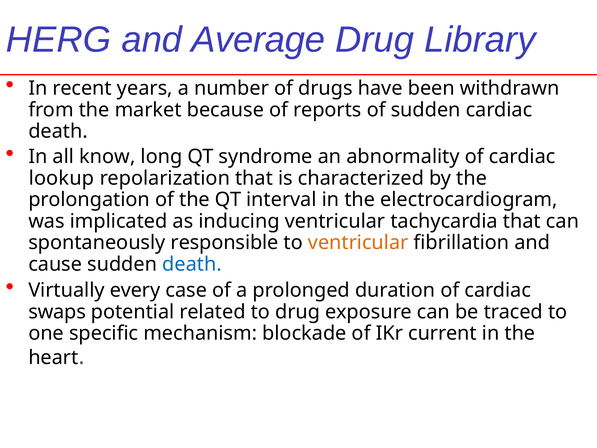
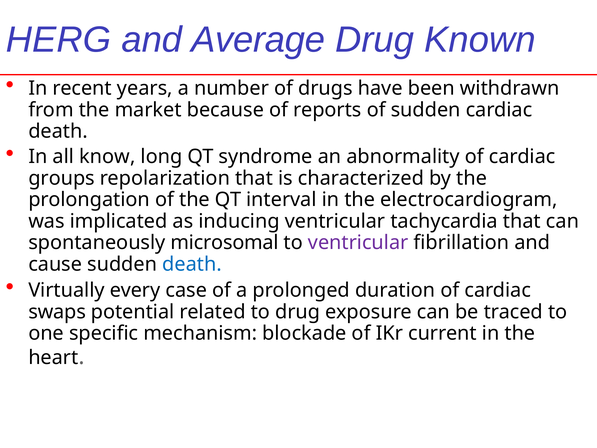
Library: Library -> Known (480, 40)
lookup: lookup -> groups (62, 178)
responsible: responsible -> microsomal (225, 243)
ventricular colour: orange -> purple (358, 243)
